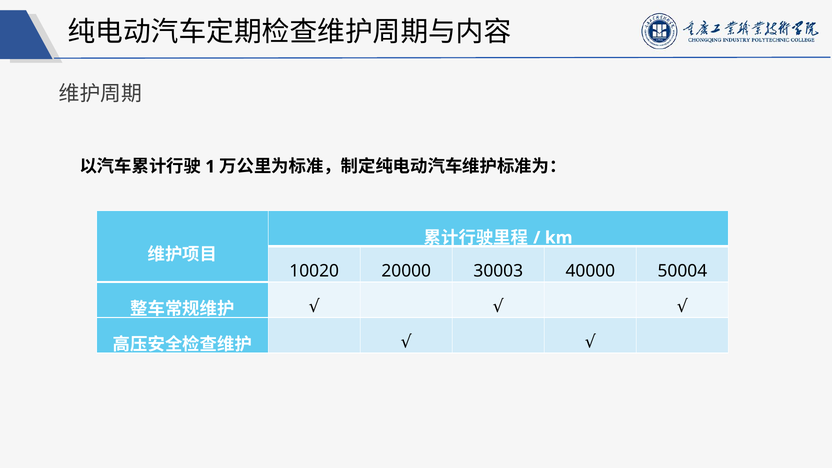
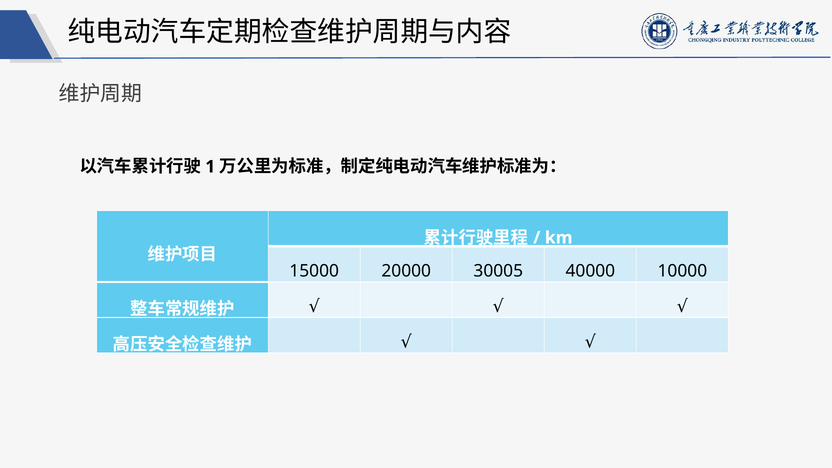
10020: 10020 -> 15000 (314, 271)
30003: 30003 -> 30005 (498, 271)
50004: 50004 -> 10000 (682, 271)
